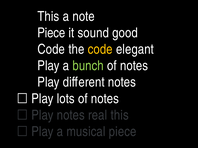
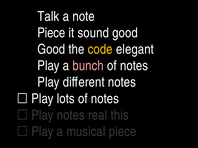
This: This -> Talk (48, 16)
Code: Code -> Good (51, 49)
bunch colour: light green -> pink (88, 66)
